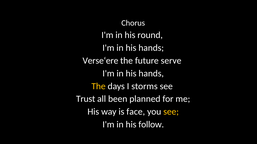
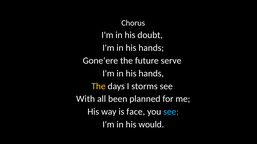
round: round -> doubt (150, 35)
Verse‘ere: Verse‘ere -> Gone‘ere (100, 61)
Trust: Trust -> With (86, 99)
see colour: yellow -> light blue (171, 112)
follow: follow -> would (151, 125)
